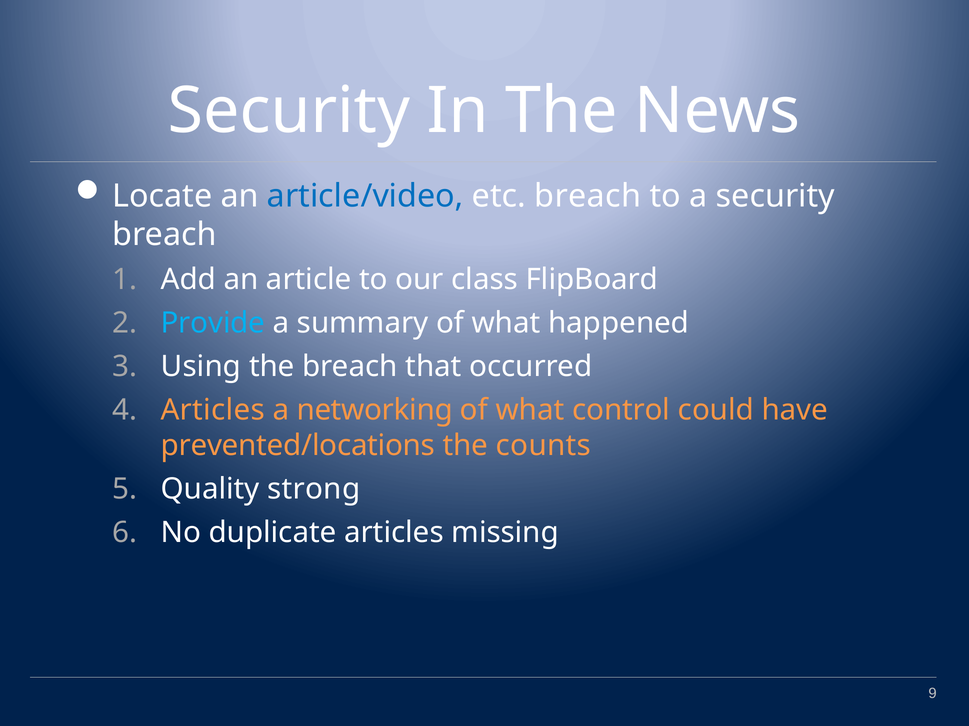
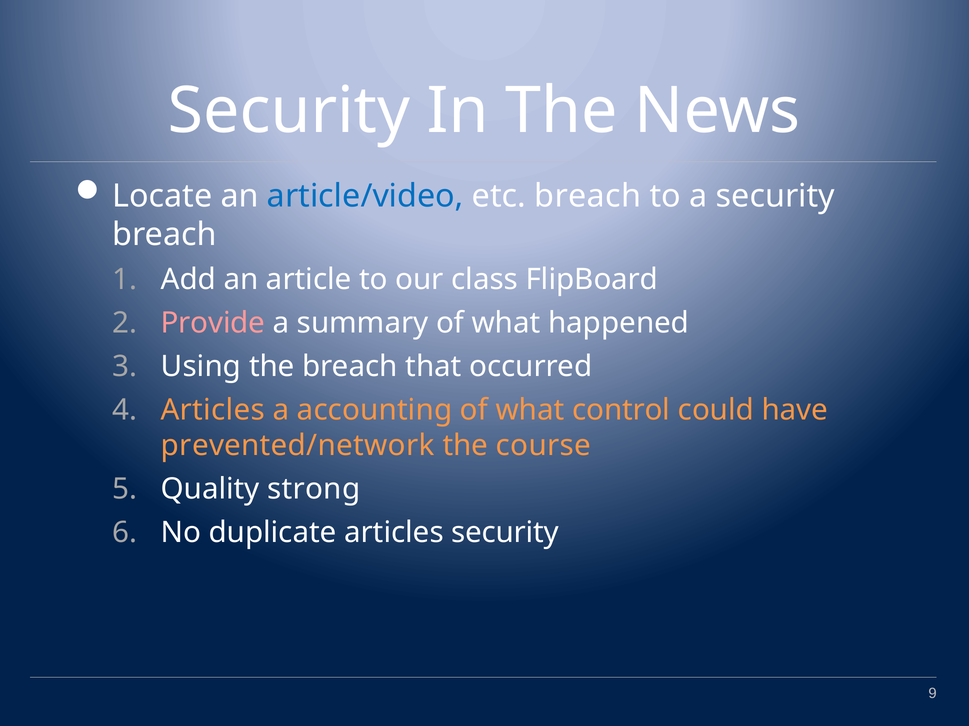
Provide colour: light blue -> pink (213, 323)
networking: networking -> accounting (375, 411)
prevented/locations: prevented/locations -> prevented/network (298, 446)
counts: counts -> course (543, 446)
articles missing: missing -> security (505, 533)
